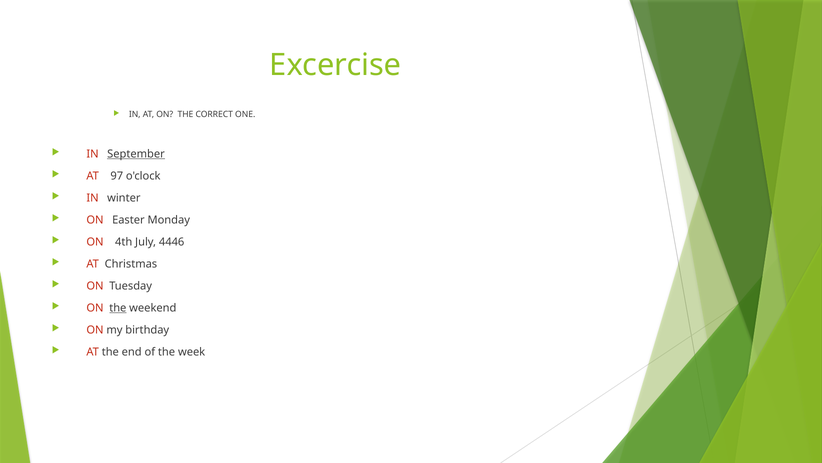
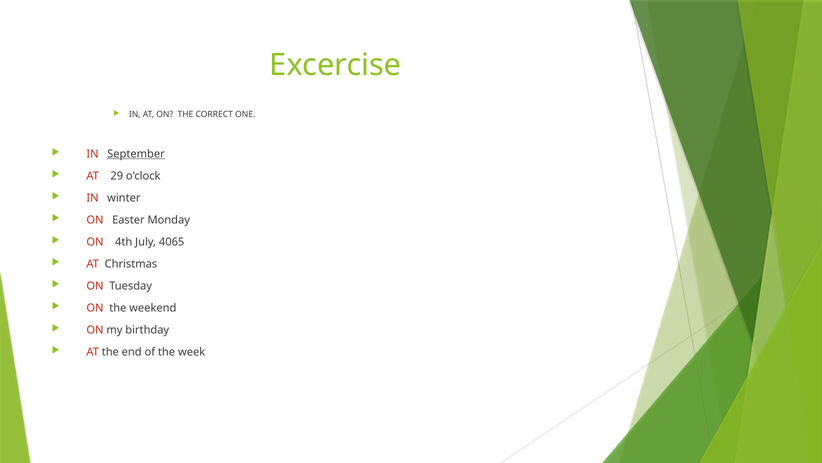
97: 97 -> 29 (117, 176)
4446: 4446 -> 4065 (172, 242)
the underline: present -> none (118, 307)
